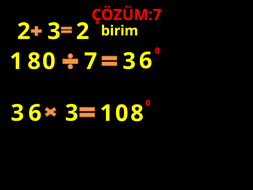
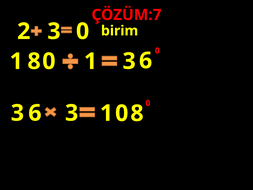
2 3 2: 2 -> 0 (83, 31)
7: 7 -> 1 (91, 61)
